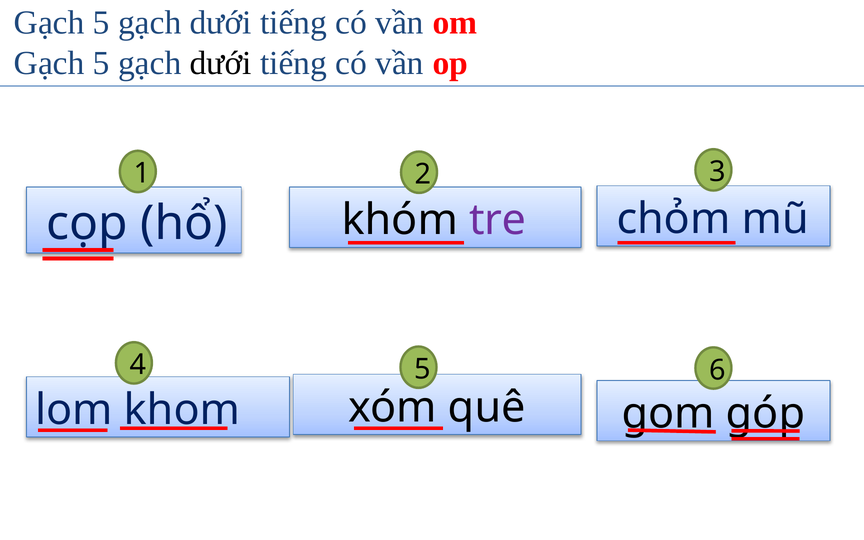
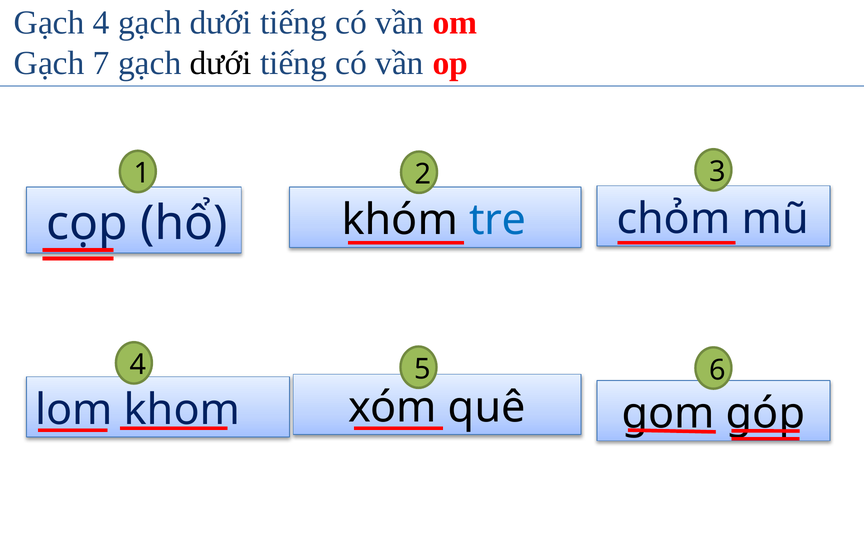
5: 5 -> 4 (101, 23)
5: 5 -> 7 (101, 63)
tre colour: purple -> blue (498, 220)
